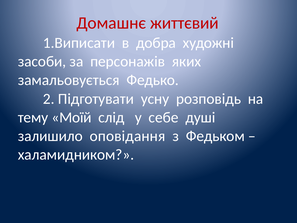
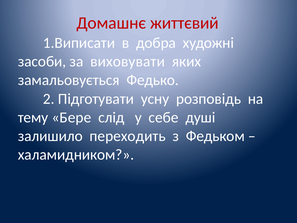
персонажів: персонажів -> виховувати (128, 61)
Моїй: Моїй -> Бере (71, 117)
оповідання: оповідання -> переходить (128, 136)
